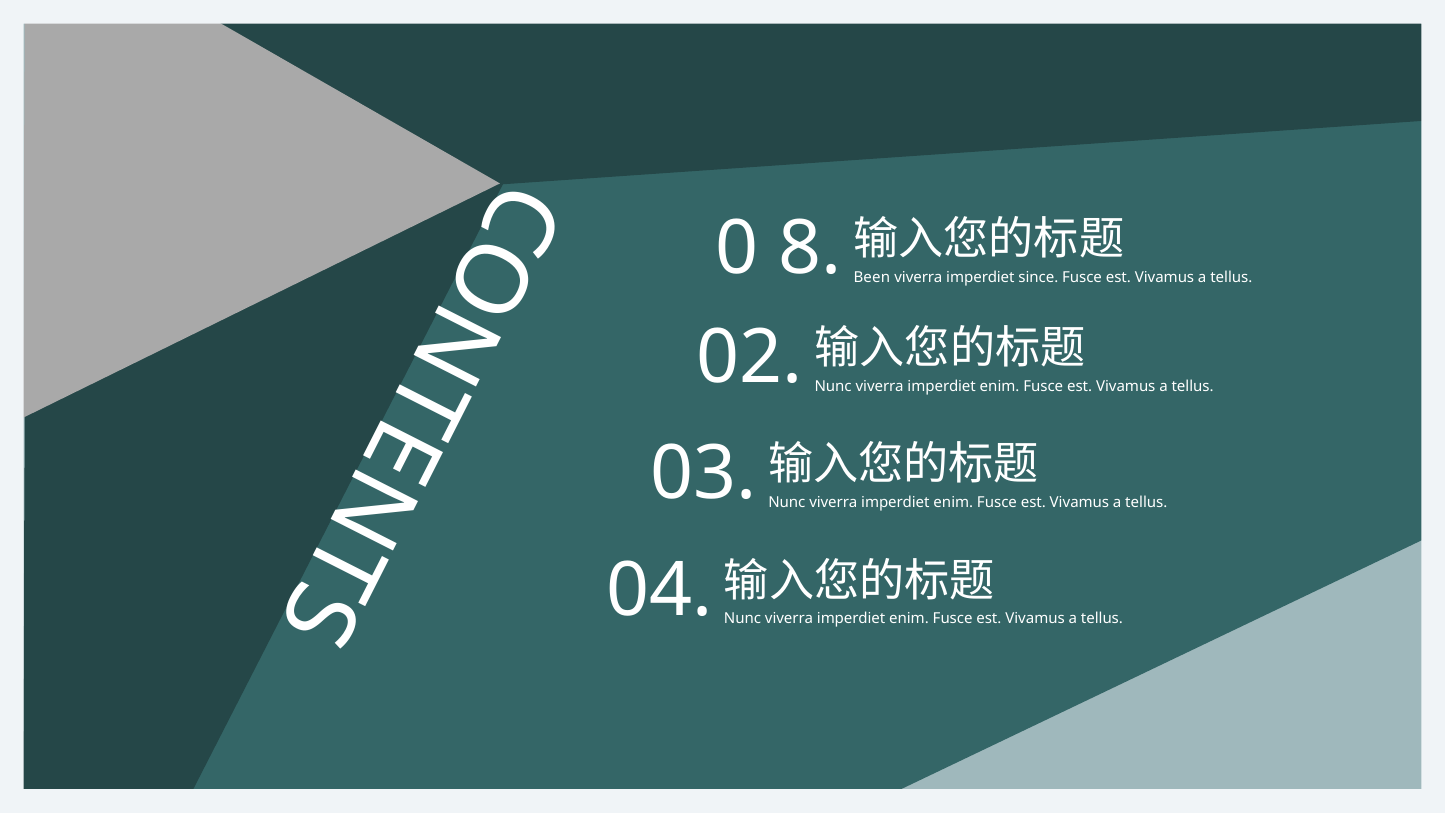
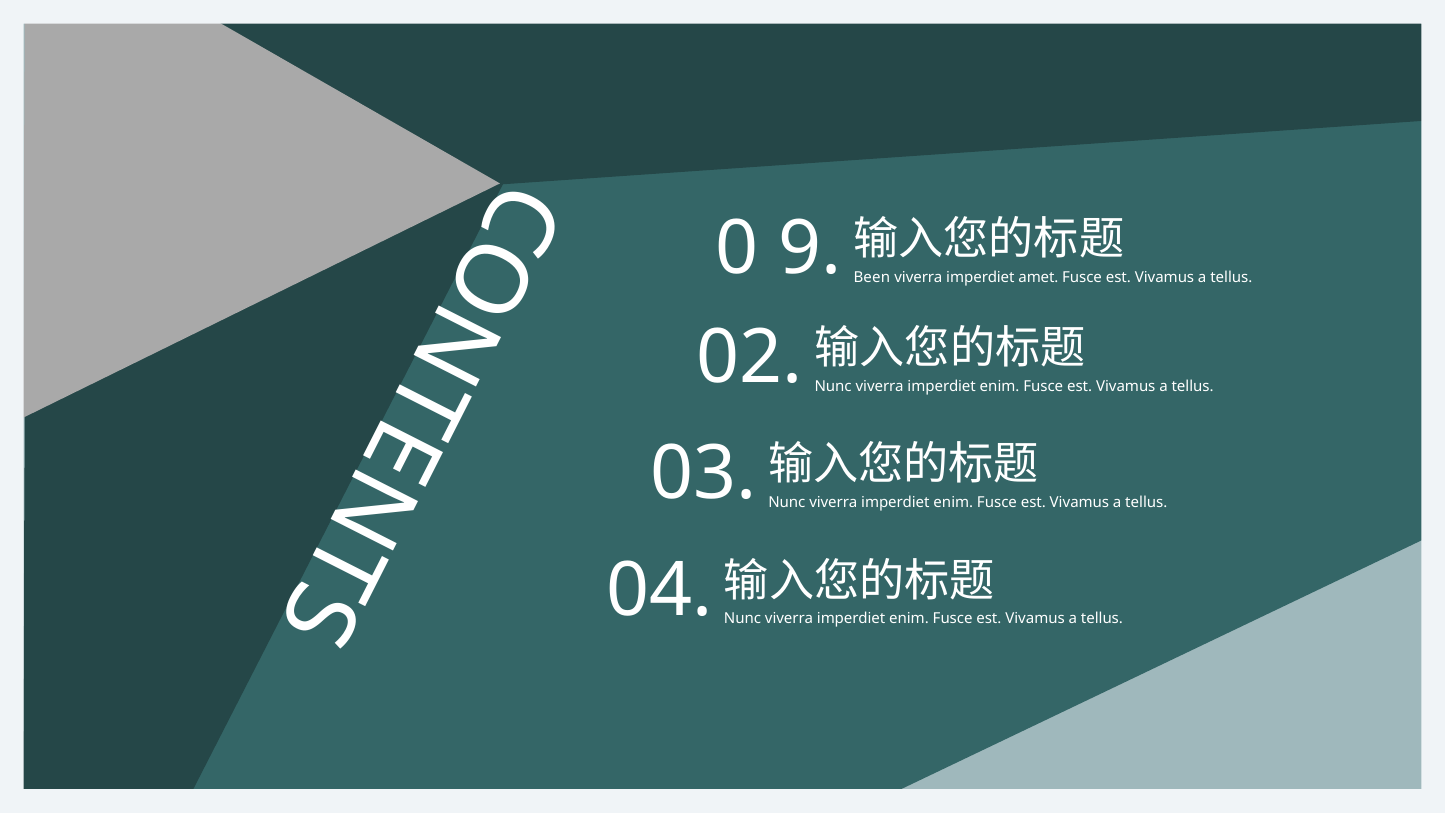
8: 8 -> 9 (810, 249)
since: since -> amet (1038, 277)
